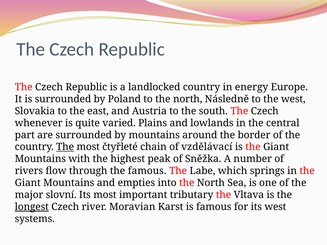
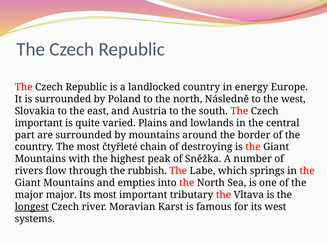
whenever: whenever -> important (39, 123)
The underline: present -> none (65, 147)
vzdělávací: vzdělávací -> destroying (207, 147)
the famous: famous -> rubbish (147, 171)
major slovní: slovní -> major (61, 195)
